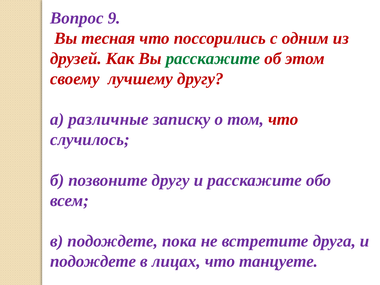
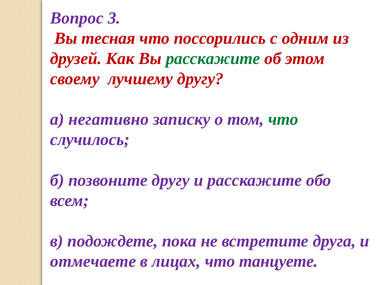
9: 9 -> 3 (114, 18)
различные: различные -> негативно (109, 119)
что colour: red -> green (283, 119)
подождете: подождете -> отмечаете (93, 261)
